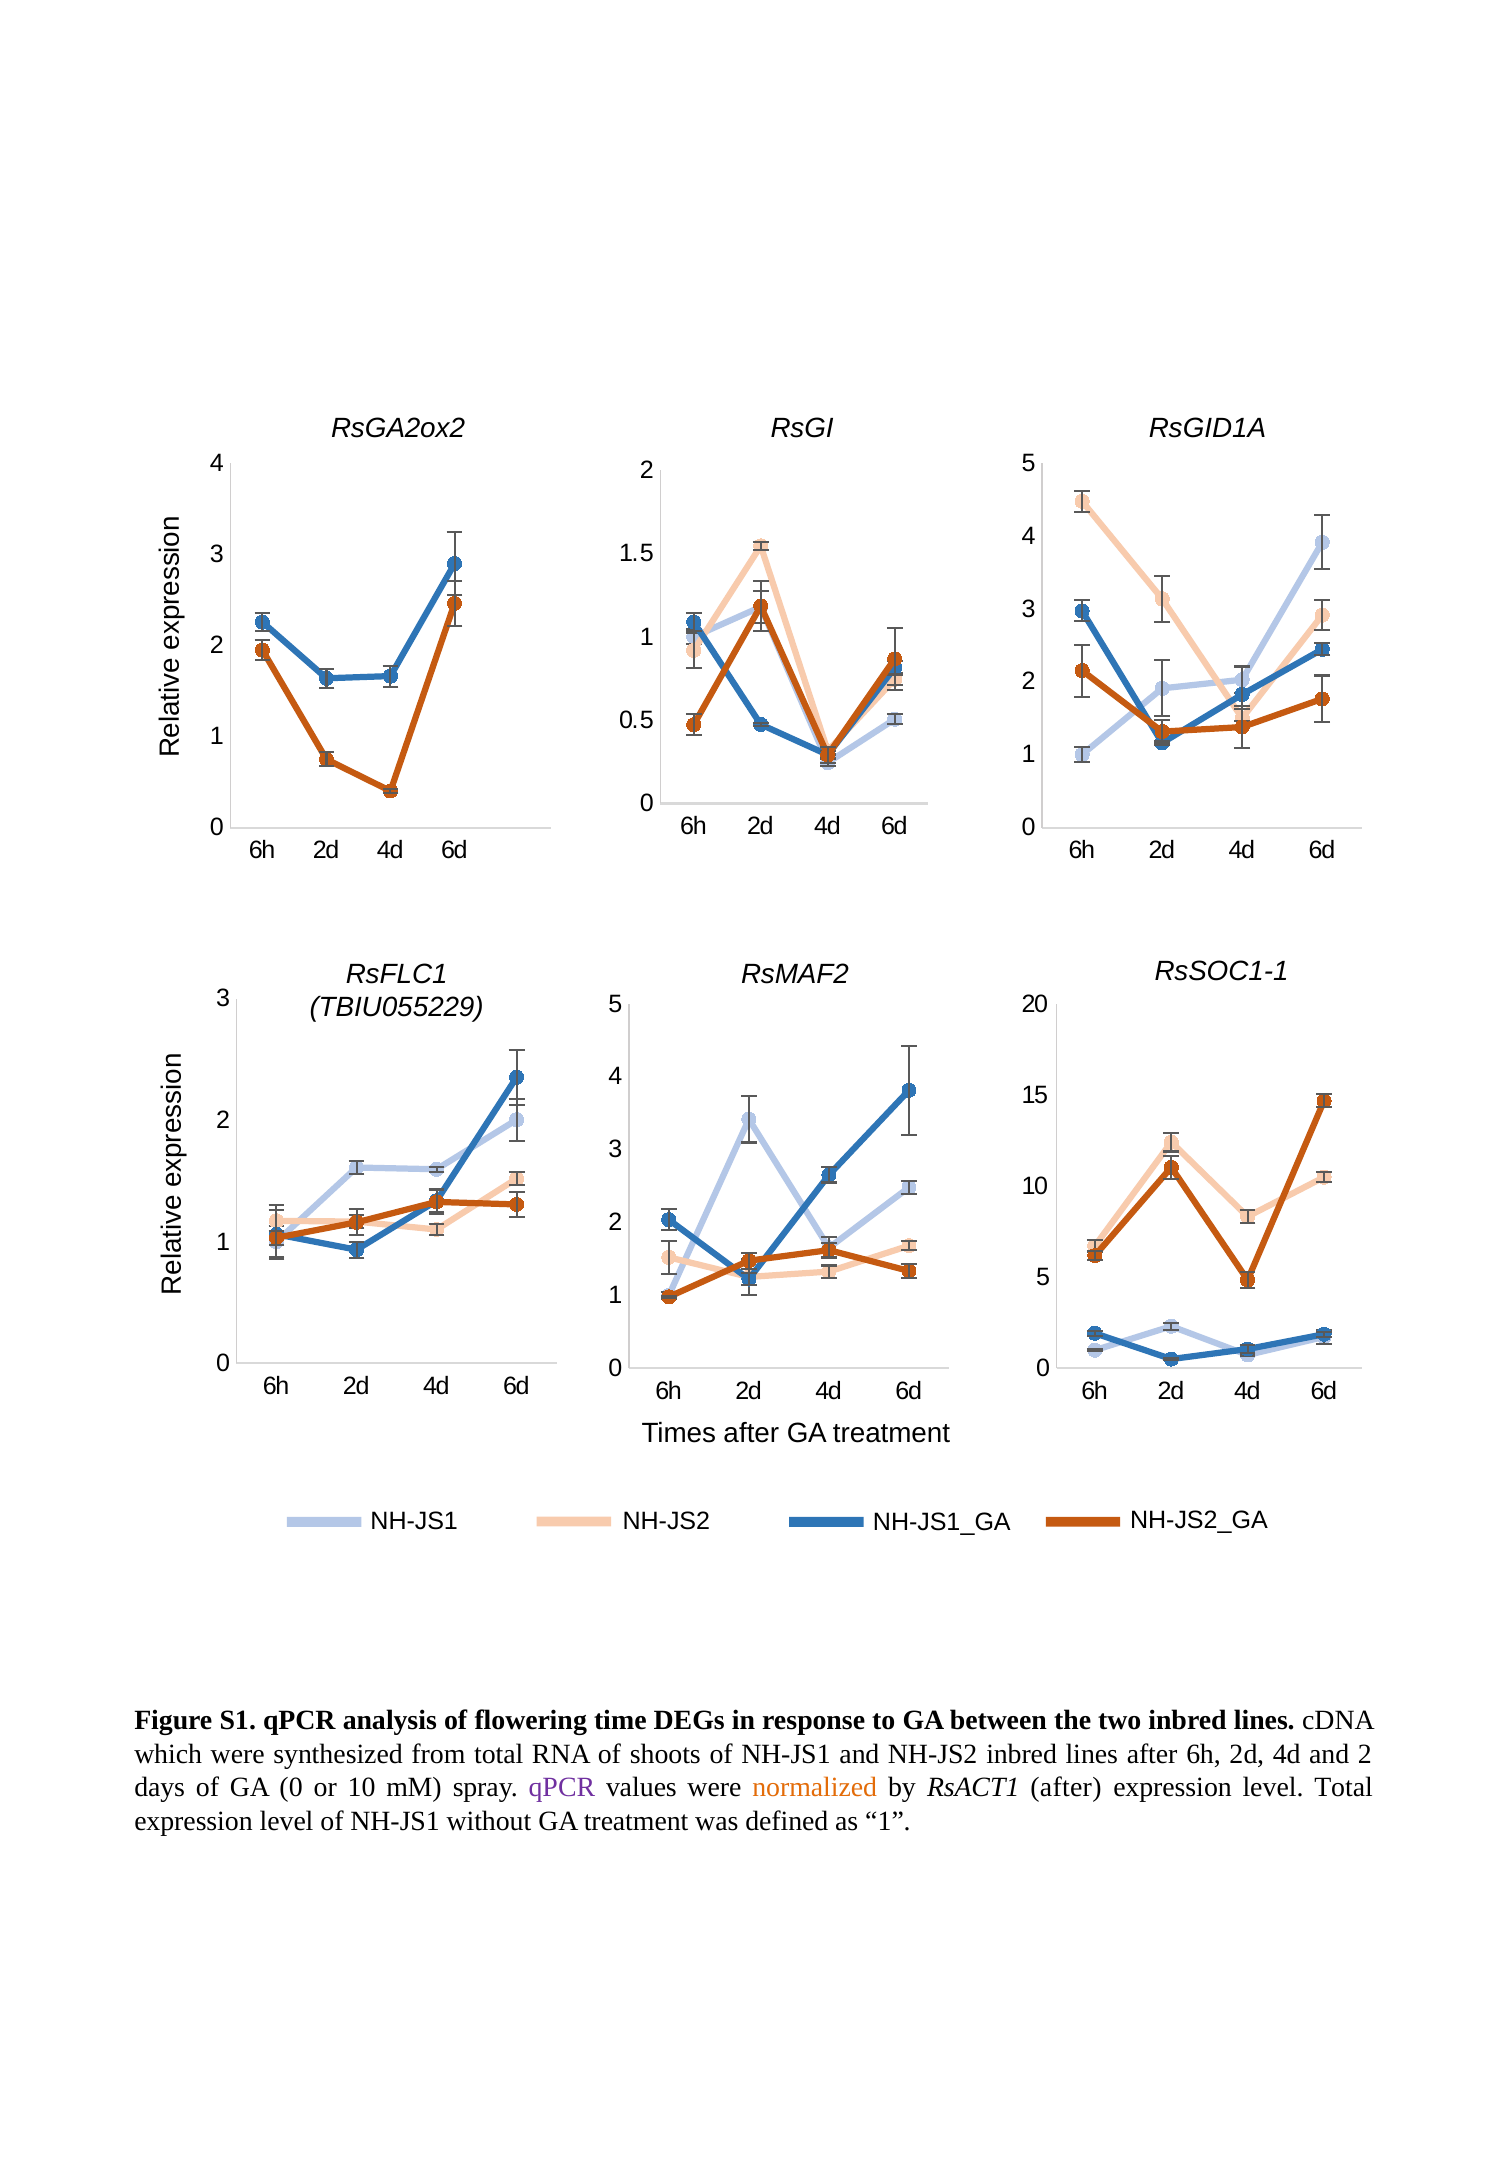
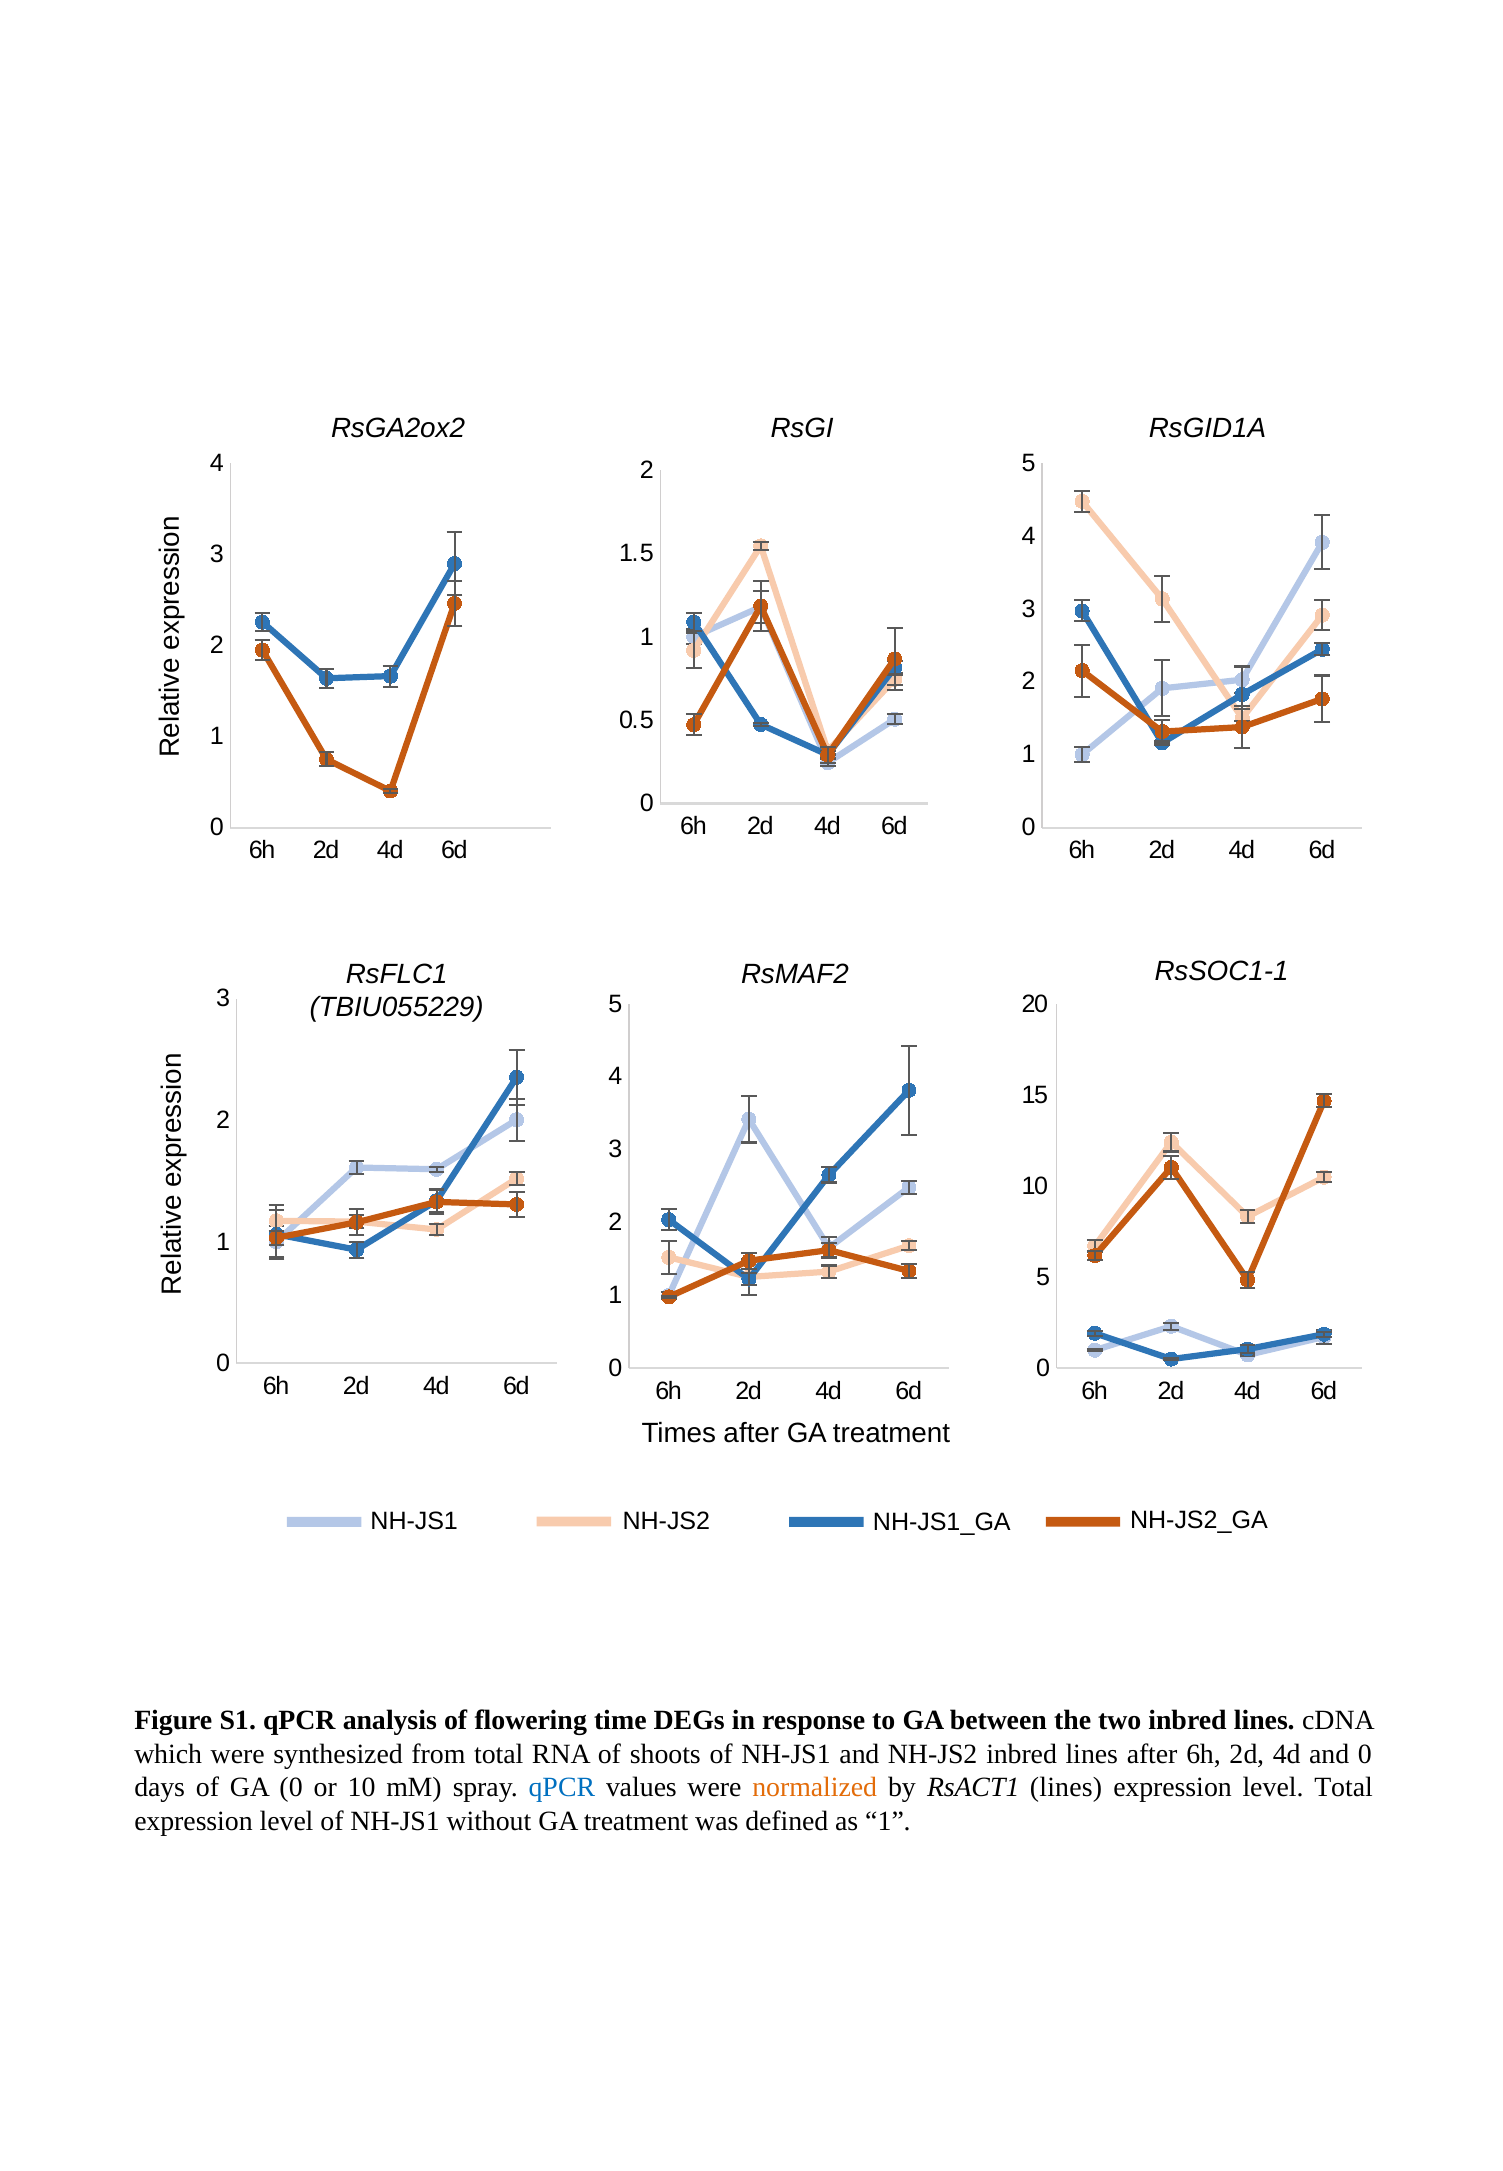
and 2: 2 -> 0 (1365, 1754)
qPCR colour: purple -> blue (562, 1788)
RsACT1 after: after -> lines (1066, 1788)
